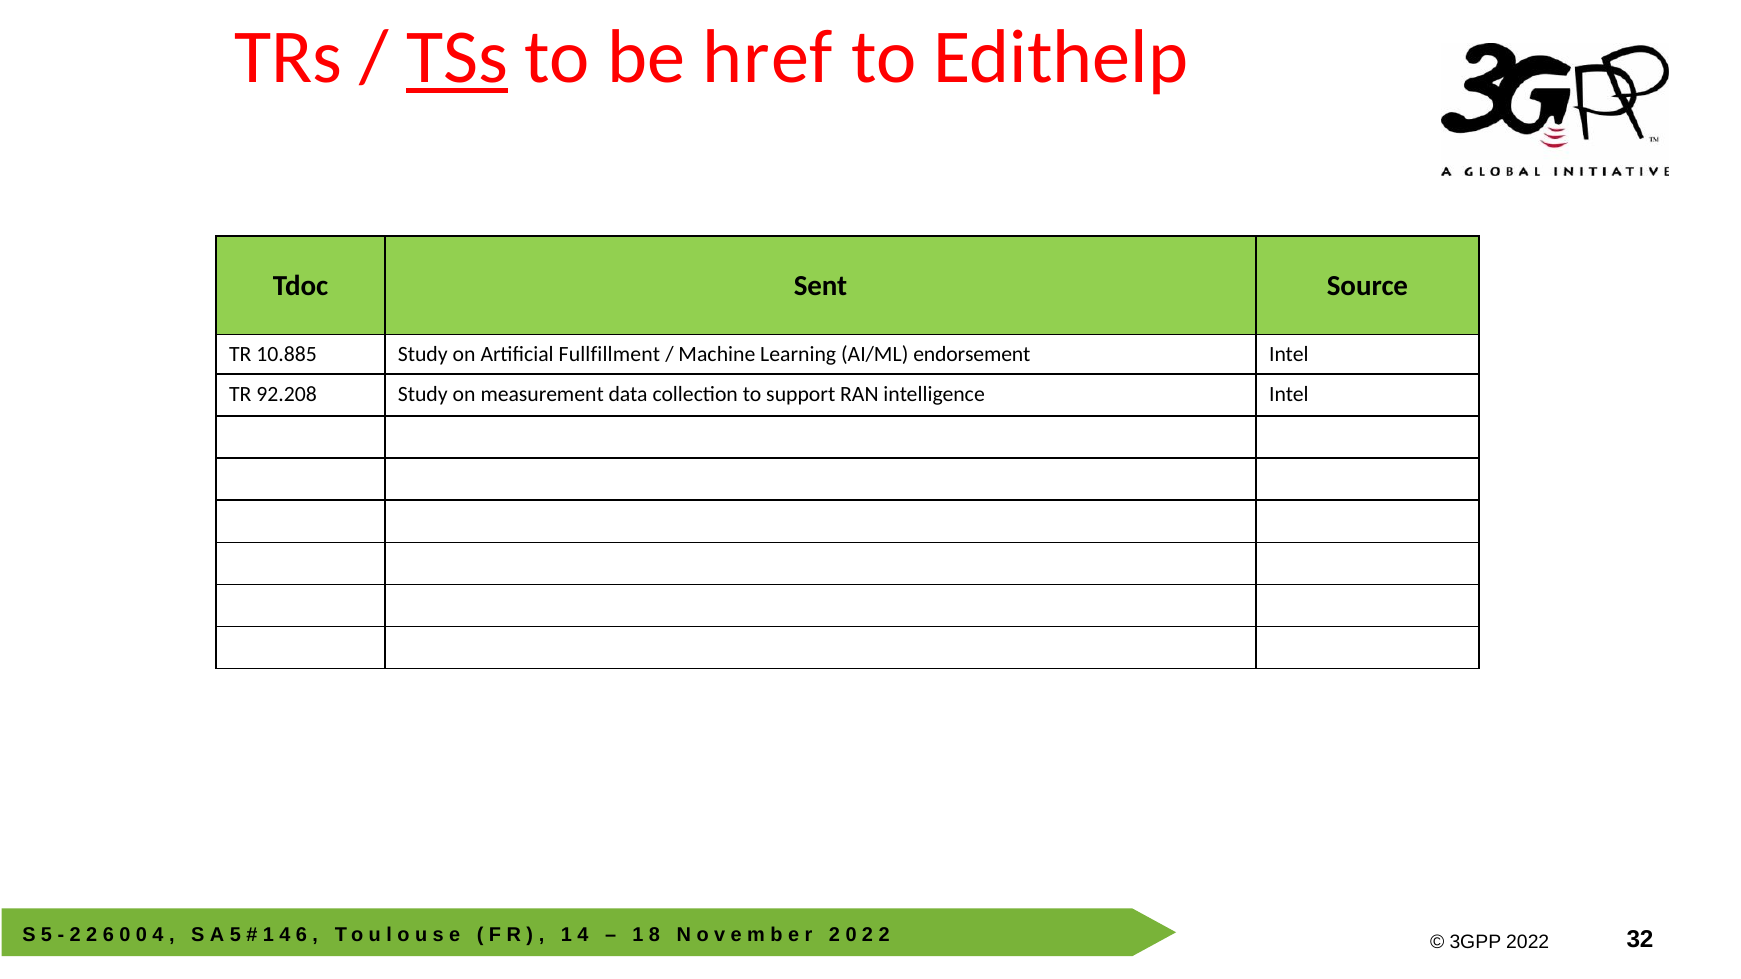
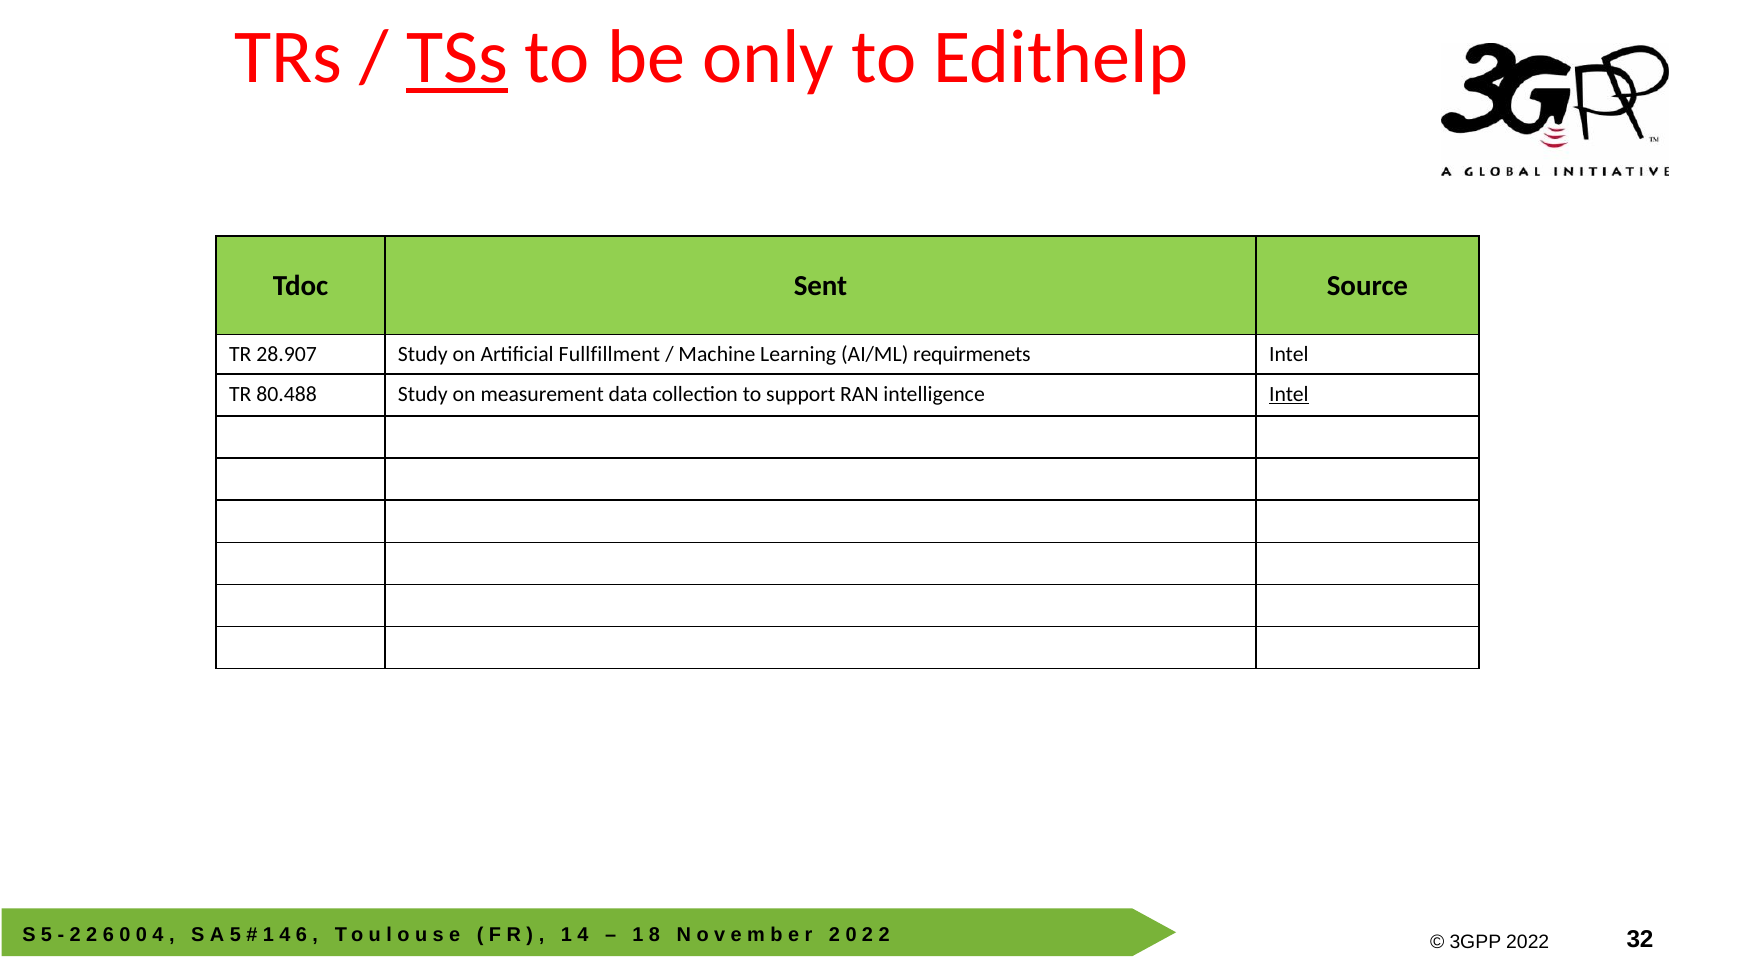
href: href -> only (768, 58)
10.885: 10.885 -> 28.907 (287, 354)
endorsement: endorsement -> requirmenets (972, 354)
92.208: 92.208 -> 80.488 (287, 394)
Intel underline: none -> present (1289, 394)
